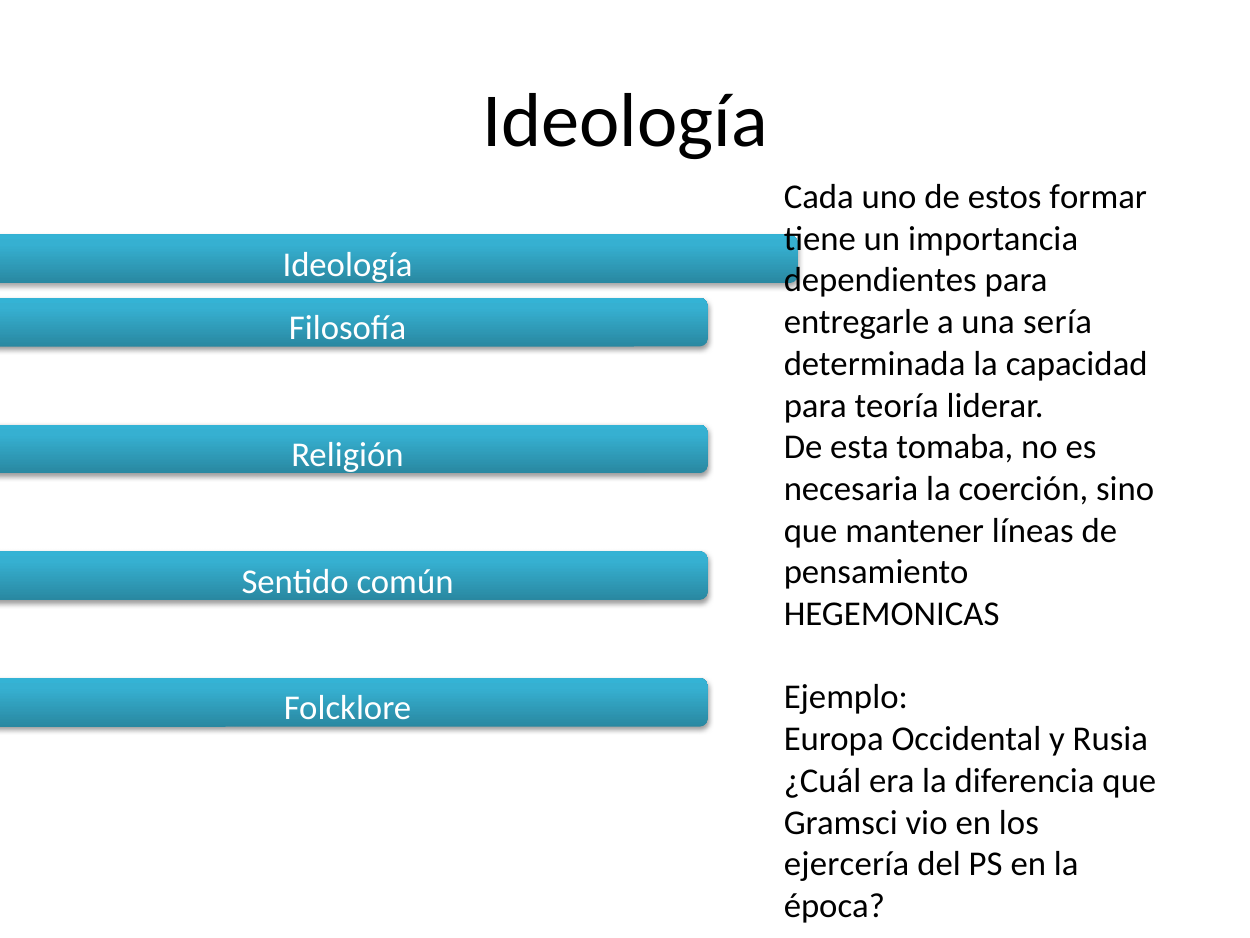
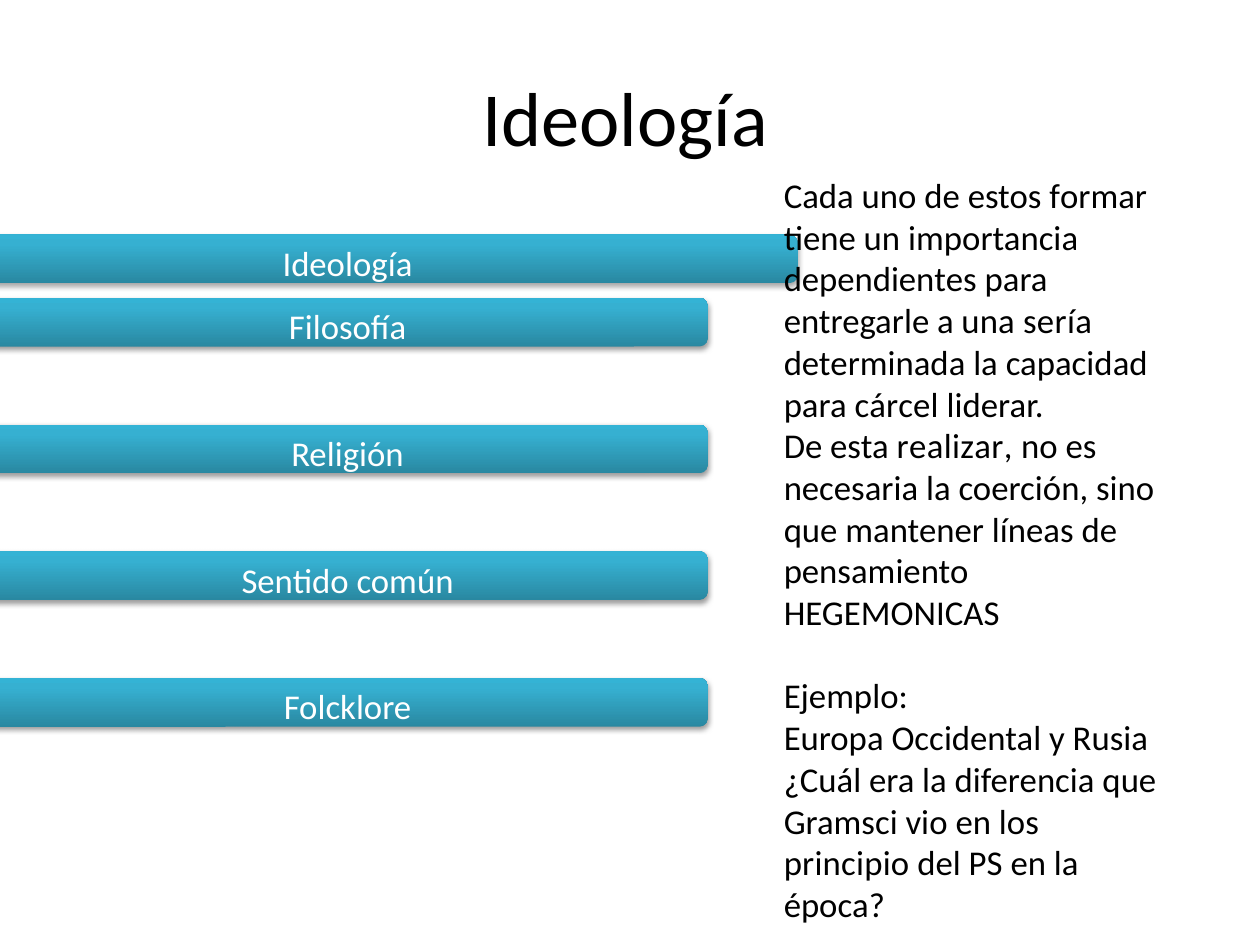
teoría: teoría -> cárcel (897, 405)
tomaba: tomaba -> realizar (955, 447)
ejercería: ejercería -> principio (847, 864)
